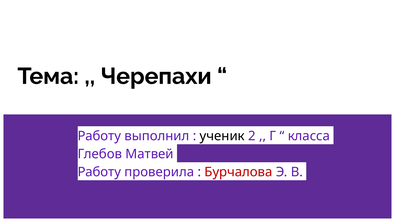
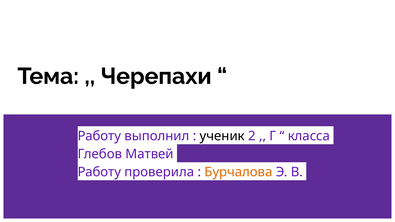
Бурчалова colour: red -> orange (238, 172)
